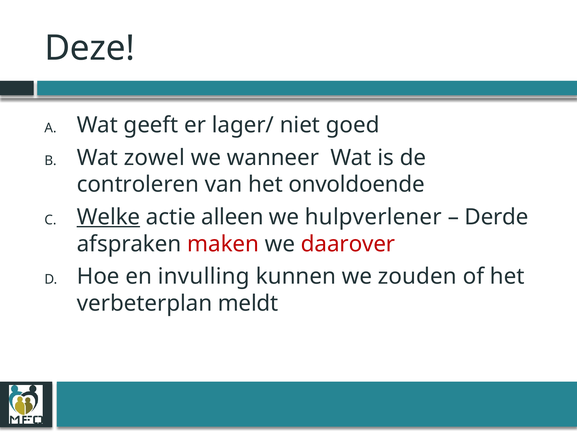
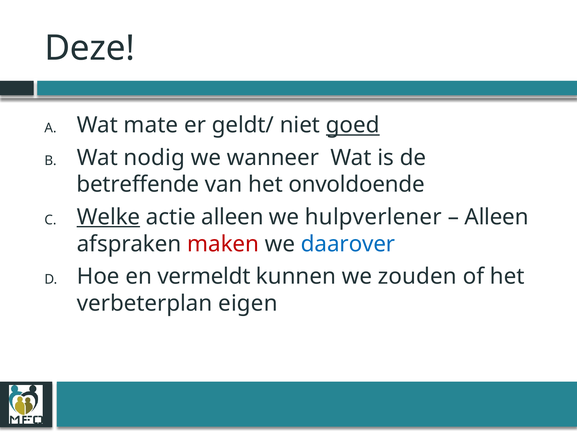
geeft: geeft -> mate (151, 125)
lager/: lager/ -> geldt/ (243, 125)
goed underline: none -> present (353, 125)
zowel: zowel -> nodig (154, 158)
controleren: controleren -> betreffende (138, 184)
Derde: Derde -> Alleen (497, 217)
daarover colour: red -> blue (348, 244)
invulling: invulling -> vermeldt (204, 276)
meldt: meldt -> eigen (248, 303)
